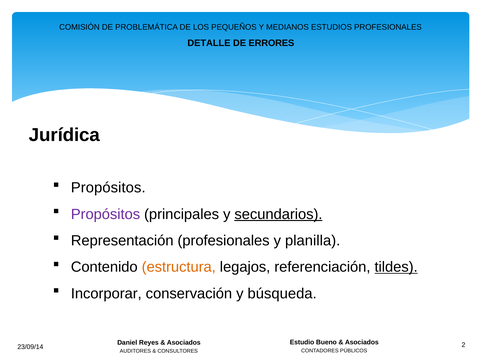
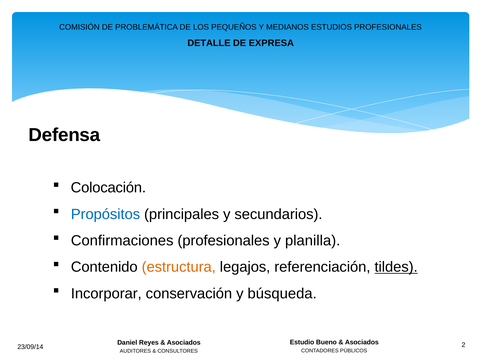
ERRORES: ERRORES -> EXPRESA (271, 43)
Jurídica: Jurídica -> Defensa (64, 135)
Propósitos: Propósitos -> Colocación (108, 188)
Propósitos colour: purple -> blue (105, 214)
secundarios underline: present -> none (278, 214)
Representación: Representación -> Confirmaciones (122, 240)
